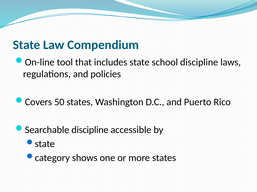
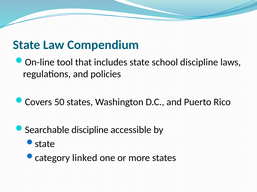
shows: shows -> linked (85, 158)
